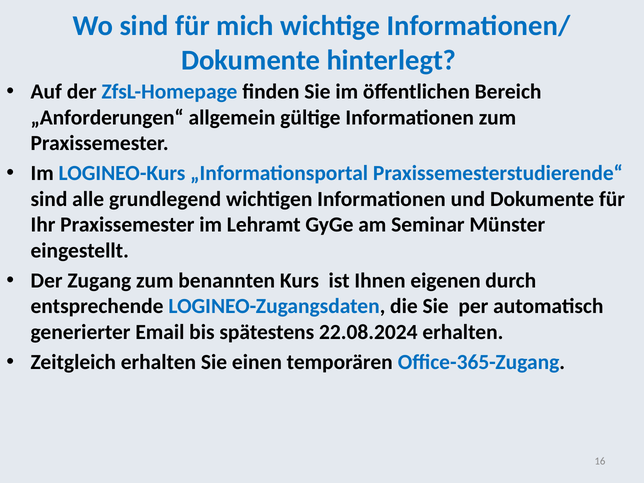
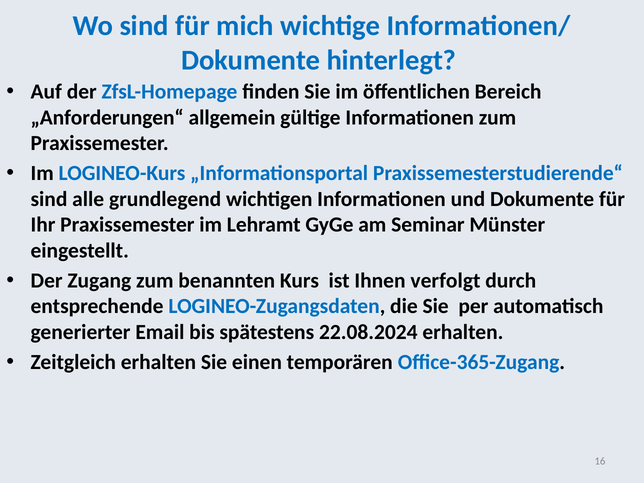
eigenen: eigenen -> verfolgt (445, 281)
